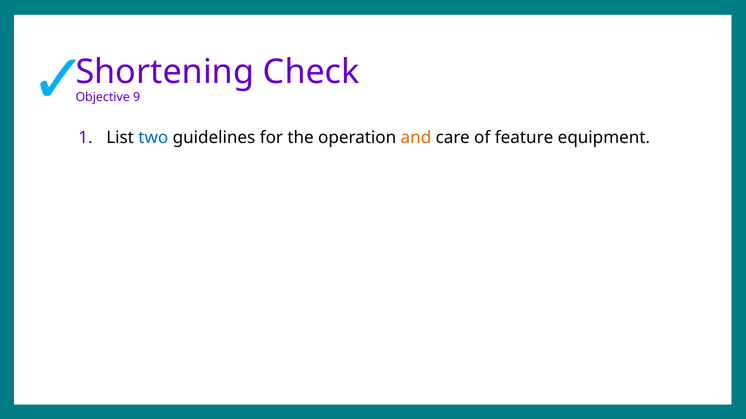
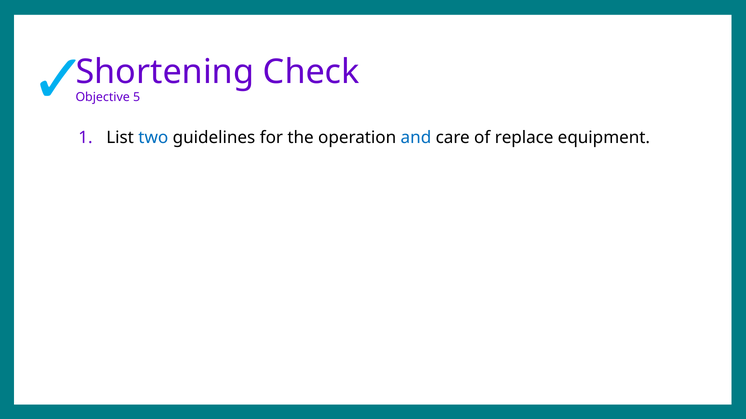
9: 9 -> 5 (137, 97)
and colour: orange -> blue (416, 138)
feature: feature -> replace (524, 138)
